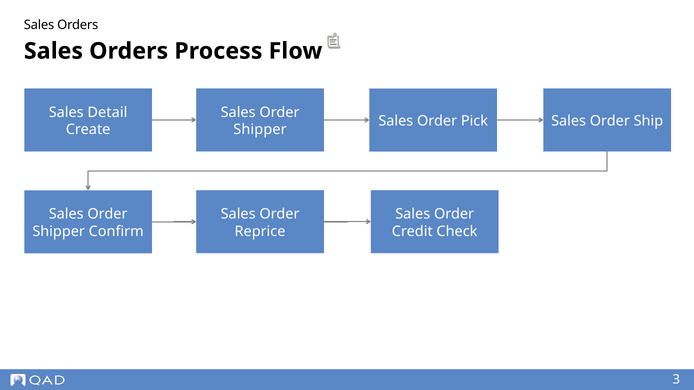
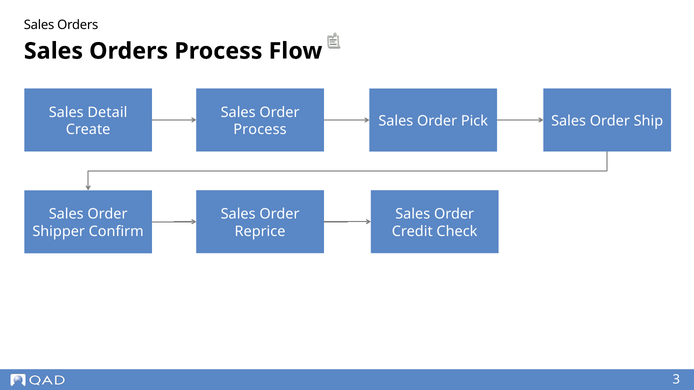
Shipper: Shipper -> Process (260, 130)
